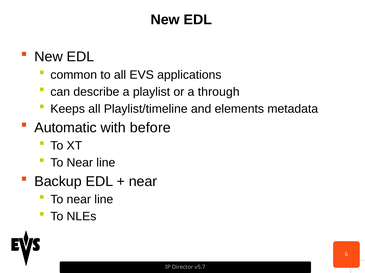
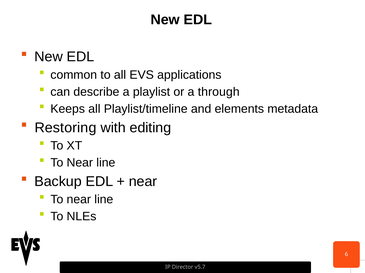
Automatic: Automatic -> Restoring (65, 128)
before: before -> editing (150, 128)
